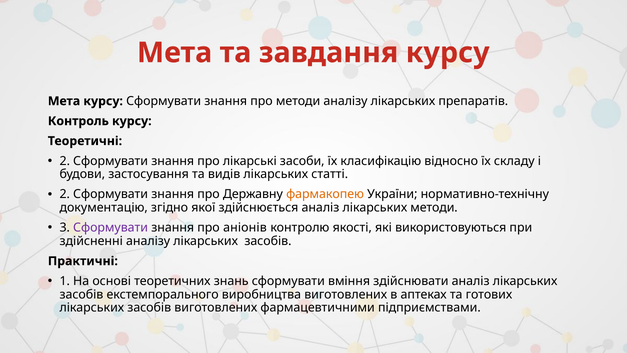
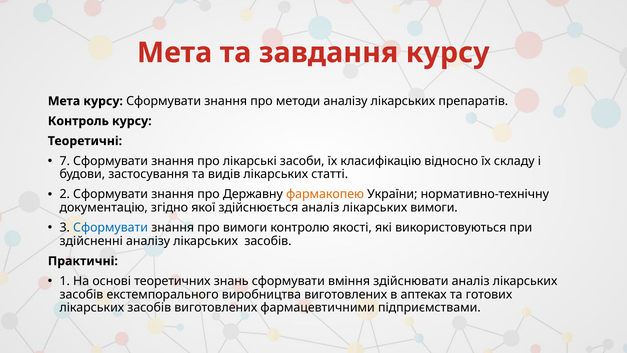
2: 2 -> 7 (65, 161)
лікарських методи: методи -> вимоги (434, 208)
Сформувати colour: purple -> blue (111, 228)
про аніонів: аніонів -> вимоги (245, 228)
